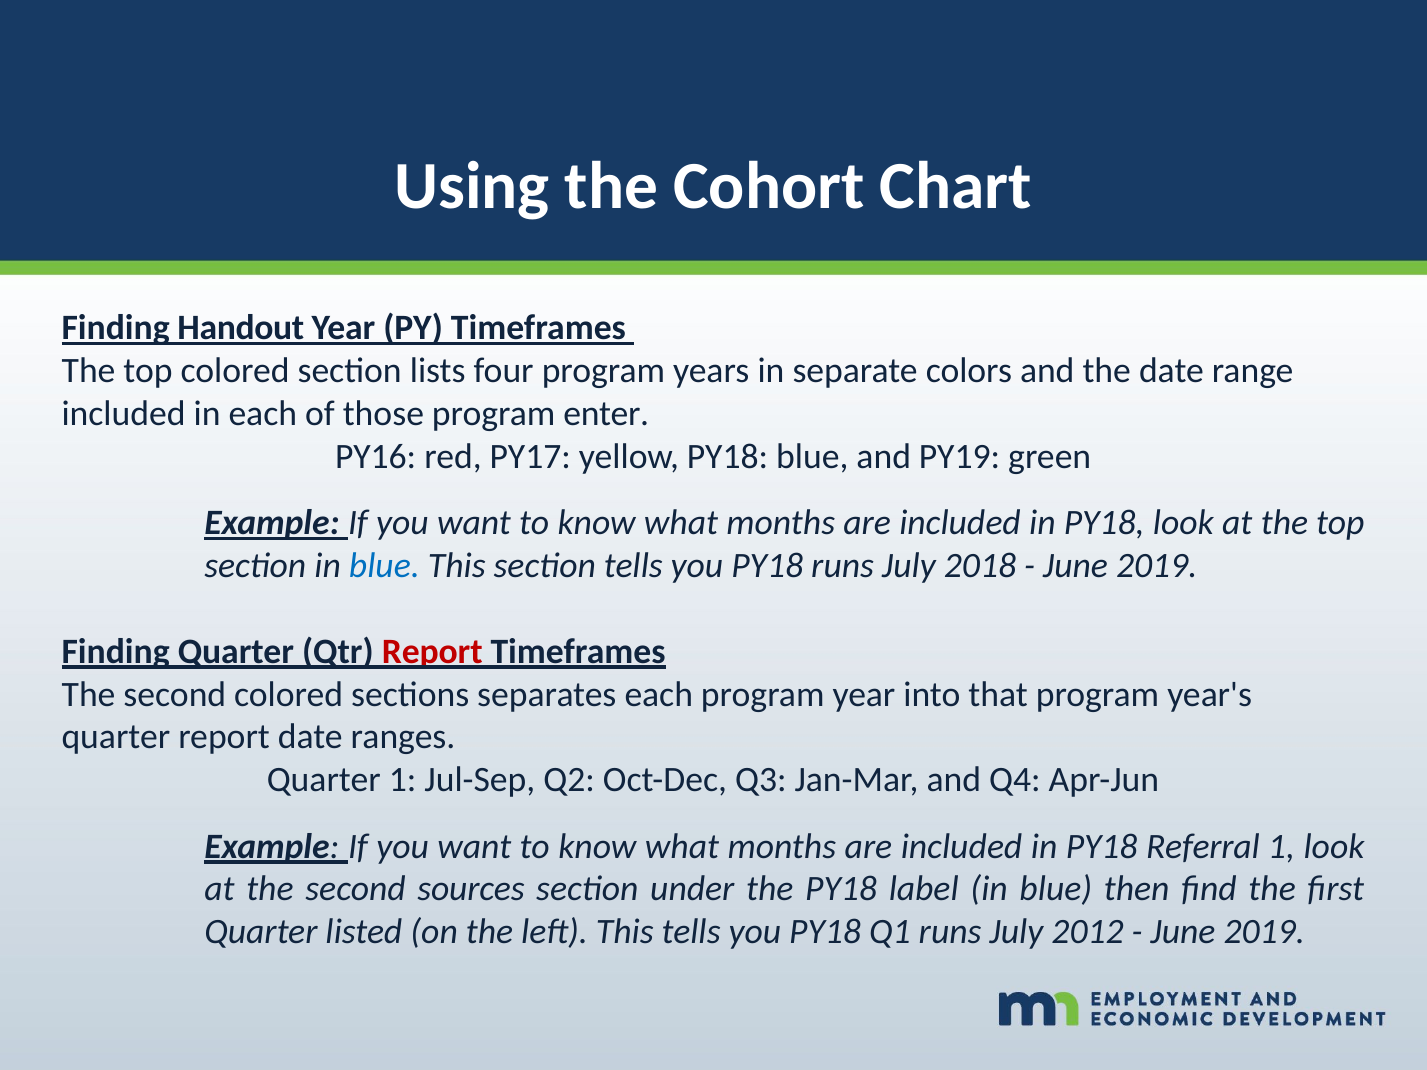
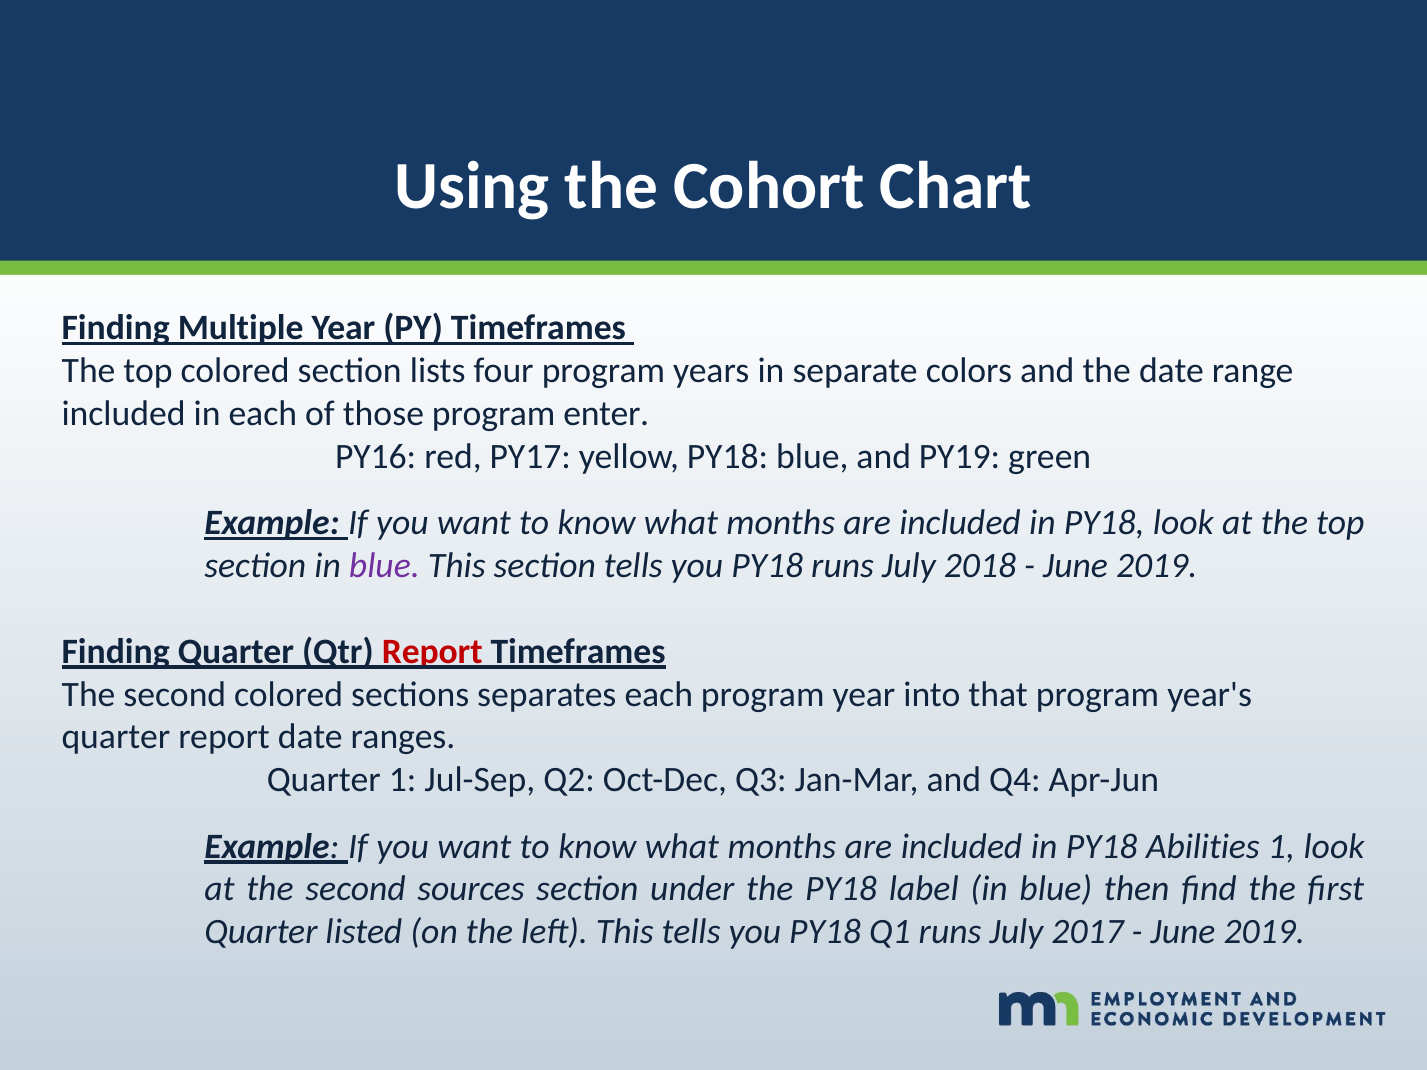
Handout: Handout -> Multiple (241, 328)
blue colour: blue -> purple (384, 566)
Referral: Referral -> Abilities (1203, 847)
2012: 2012 -> 2017 (1088, 932)
